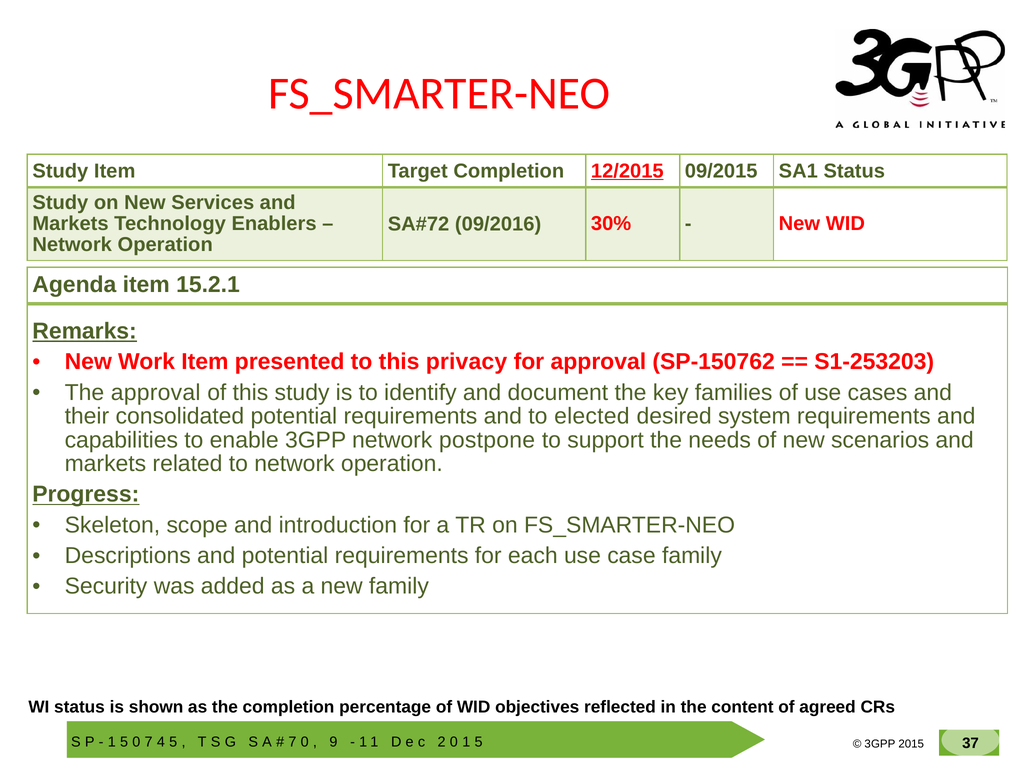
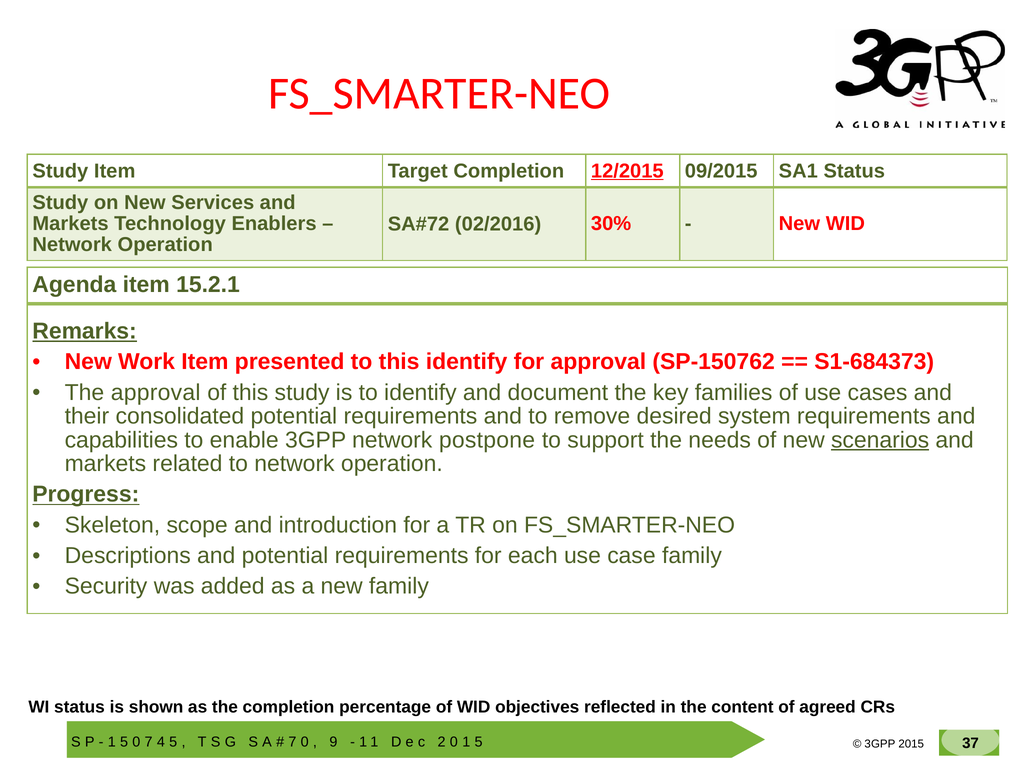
09/2016: 09/2016 -> 02/2016 (498, 224)
this privacy: privacy -> identify (467, 362)
S1-253203: S1-253203 -> S1-684373 (874, 362)
elected: elected -> remove (592, 416)
scenarios underline: none -> present (880, 440)
